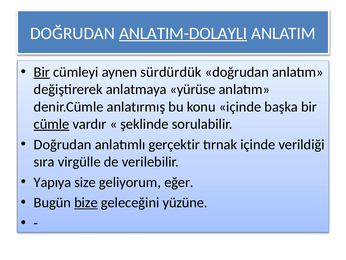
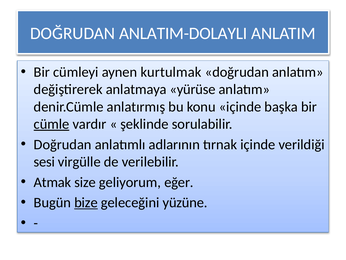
ANLATIM-DOLAYLI underline: present -> none (183, 33)
Bir underline: present -> none (42, 72)
sürdürdük: sürdürdük -> kurtulmak (171, 72)
gerçektir: gerçektir -> adlarının (174, 144)
sıra: sıra -> sesi (44, 162)
Yapıya: Yapıya -> Atmak (52, 182)
